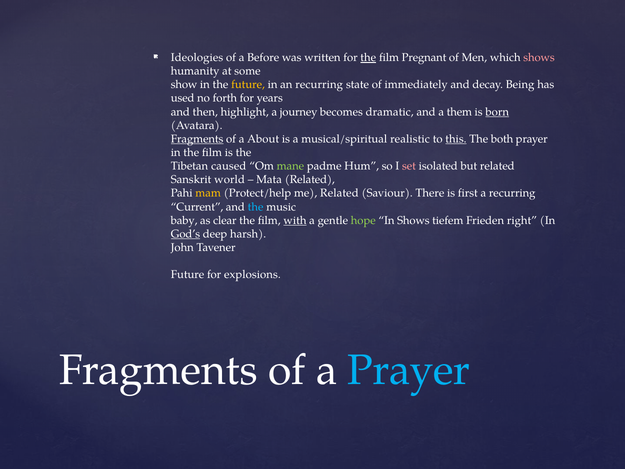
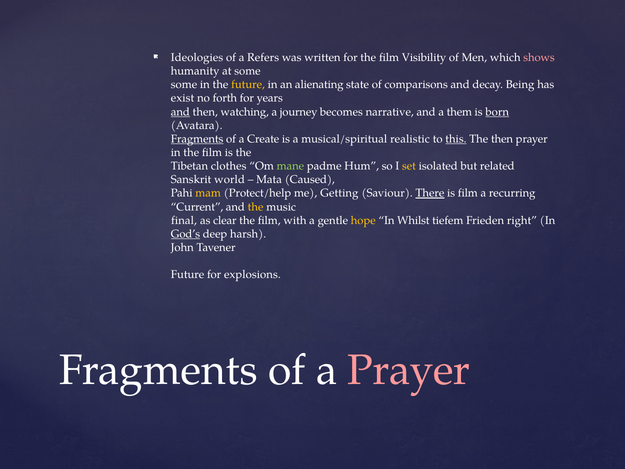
Before: Before -> Refers (263, 58)
the underline: present -> none (368, 58)
Pregnant: Pregnant -> Visibility (424, 58)
show: show -> some (184, 85)
an recurring: recurring -> alienating (319, 85)
immediately: immediately -> comparisons (416, 85)
used: used -> exist (183, 98)
and underline: none -> present (180, 112)
highlight: highlight -> watching (245, 112)
dramatic: dramatic -> narrative (390, 112)
About: About -> Create (263, 139)
The both: both -> then (502, 139)
caused: caused -> clothes (229, 166)
set colour: pink -> yellow (409, 166)
Mata Related: Related -> Caused (310, 180)
me Related: Related -> Getting (339, 193)
There underline: none -> present (430, 193)
is first: first -> film (468, 193)
the colour: light blue -> yellow (256, 207)
baby: baby -> final (184, 220)
with underline: present -> none (295, 220)
hope colour: light green -> yellow (363, 220)
In Shows: Shows -> Whilst (413, 220)
Prayer colour: light blue -> pink (409, 370)
